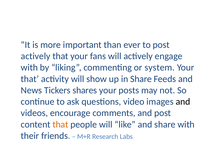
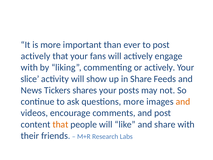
or system: system -> actively (160, 67)
that: that -> slice (30, 79)
questions video: video -> more (134, 101)
and colour: black -> orange (183, 101)
